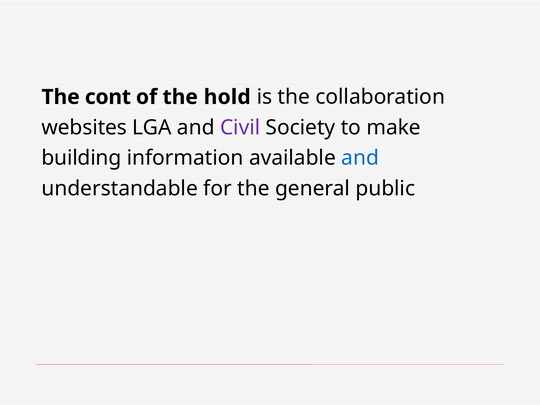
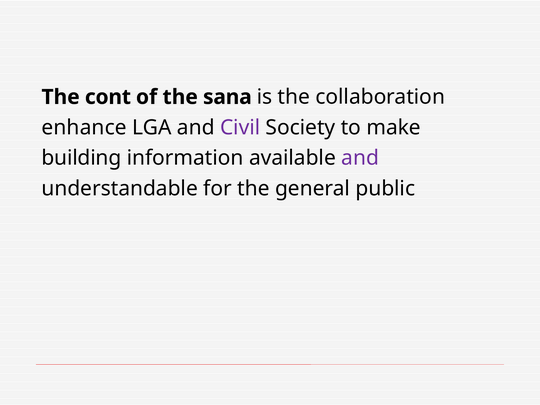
hold: hold -> sana (227, 97)
websites: websites -> enhance (84, 127)
and colour: blue -> purple (360, 158)
